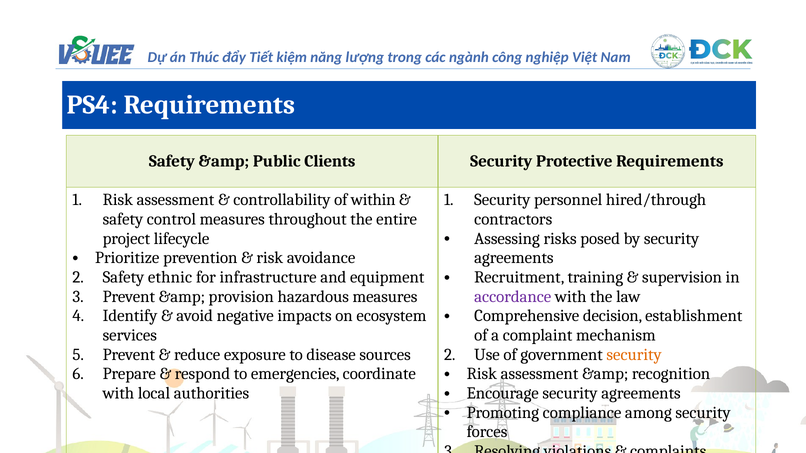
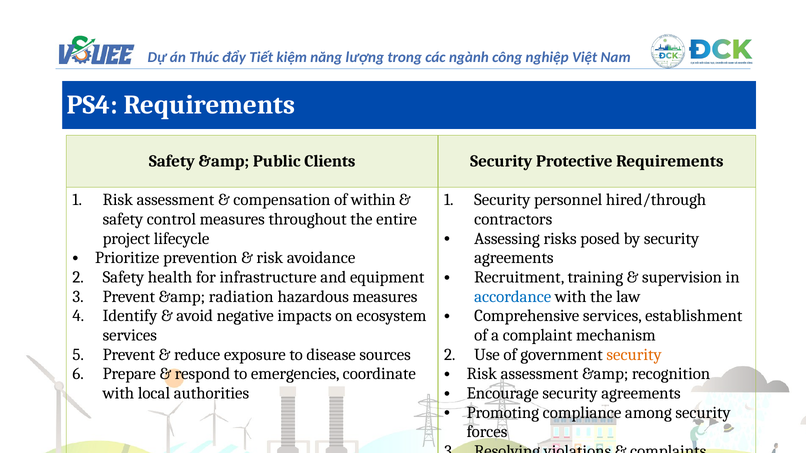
controllability: controllability -> compensation (282, 200)
ethnic: ethnic -> health (170, 277)
provision: provision -> radiation (241, 297)
accordance colour: purple -> blue (513, 297)
Comprehensive decision: decision -> services (612, 316)
